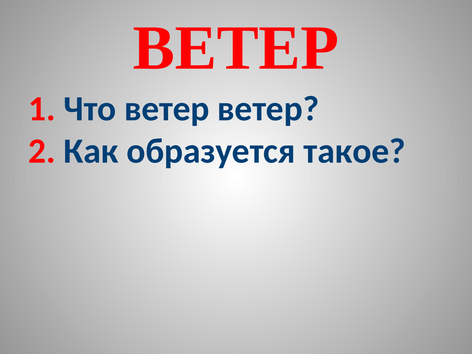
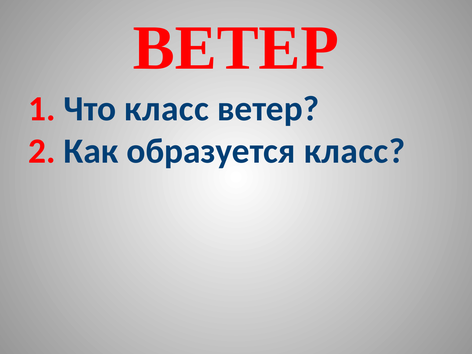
Что ветер: ветер -> класс (167, 109)
образуется такое: такое -> класс (354, 151)
